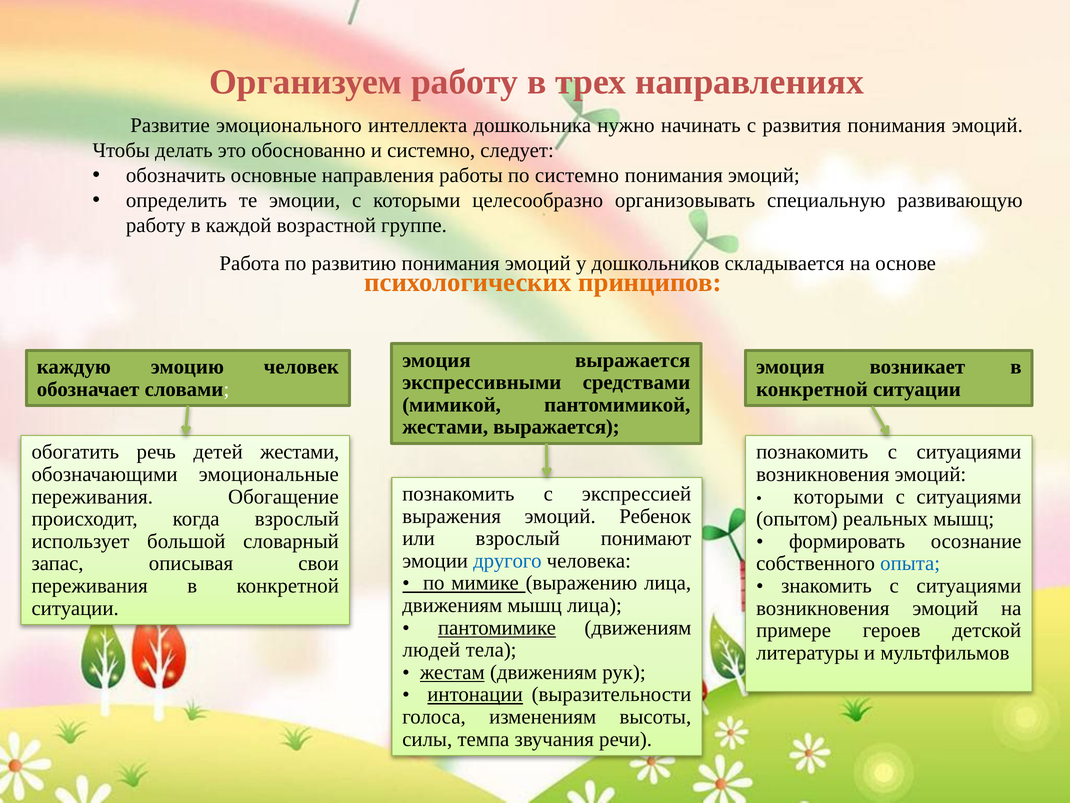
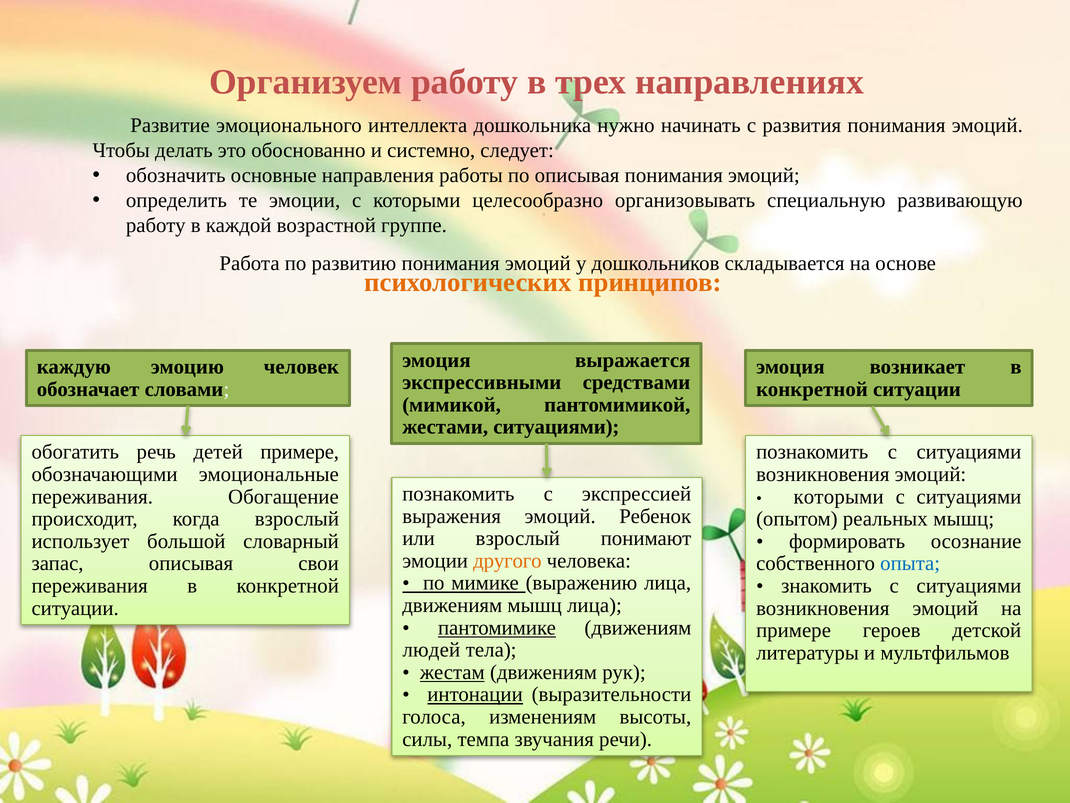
по системно: системно -> описывая (577, 175)
жестами выражается: выражается -> ситуациями (556, 427)
детей жестами: жестами -> примере (300, 452)
другого colour: blue -> orange (507, 560)
